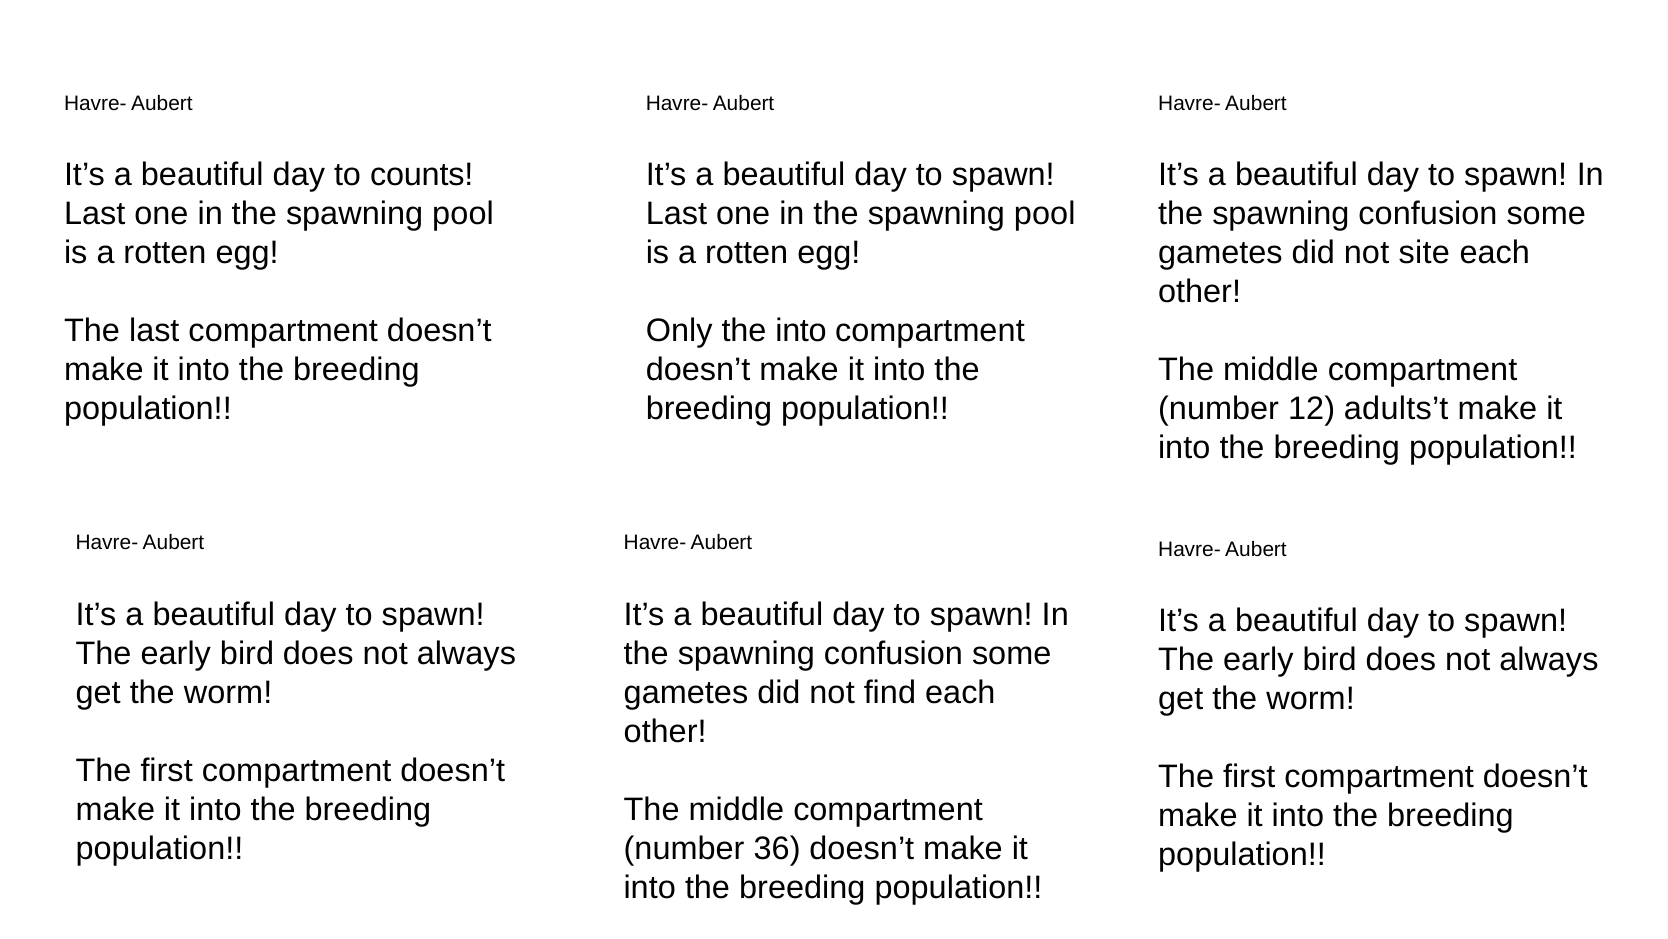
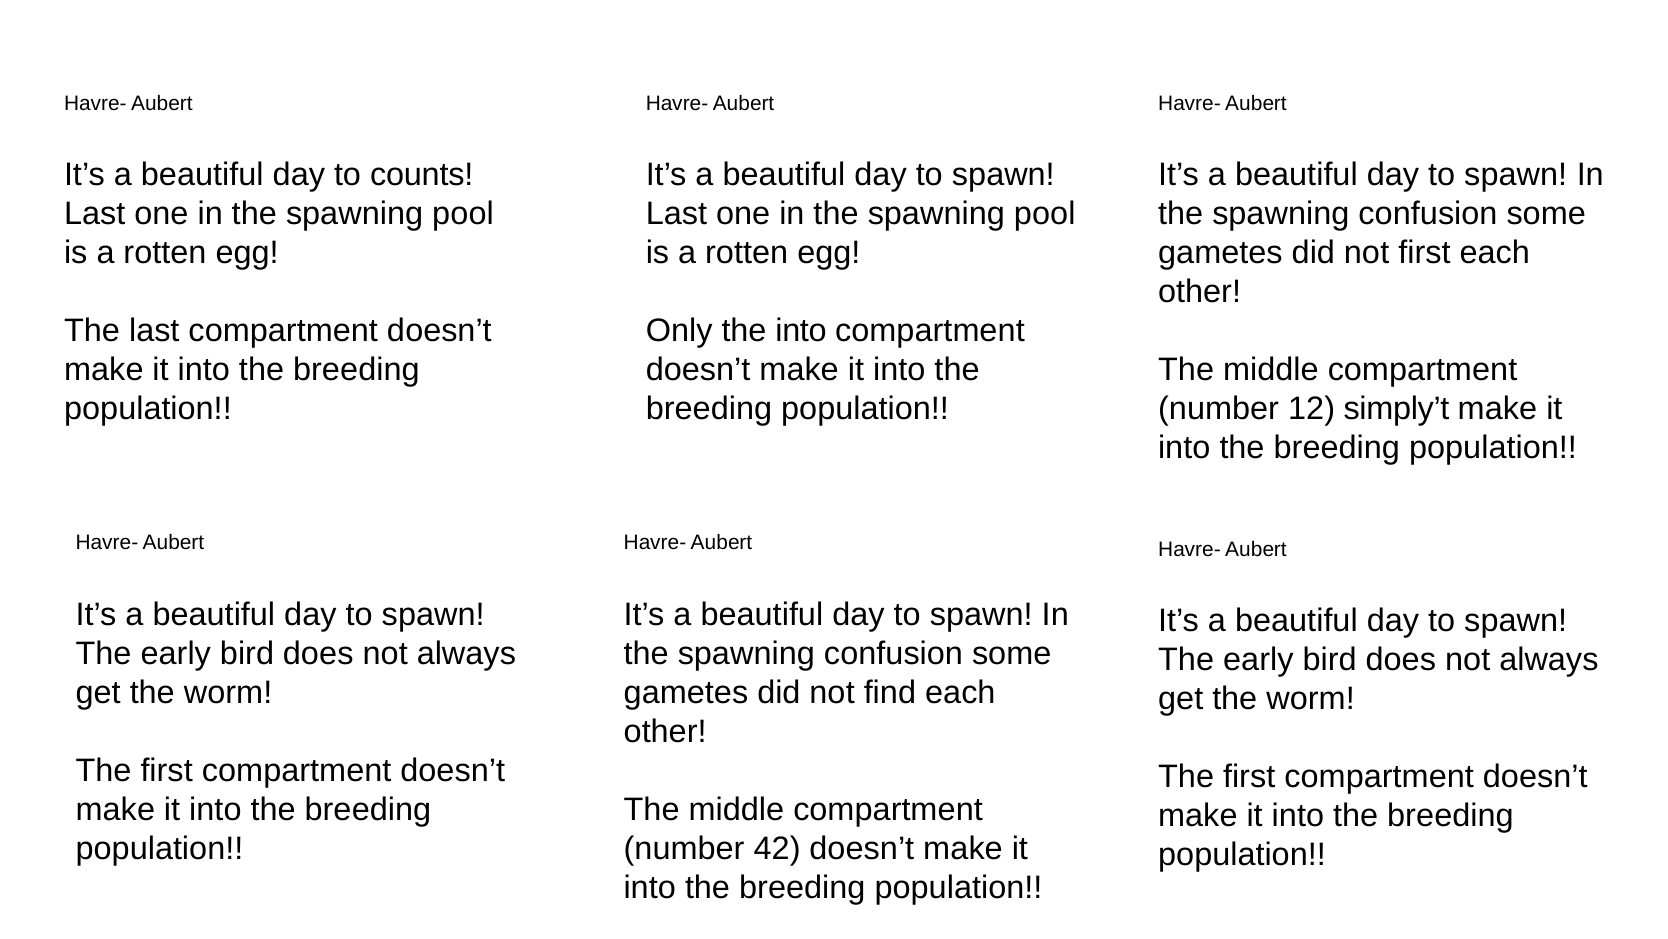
not site: site -> first (1424, 253)
adults’t: adults’t -> simply’t (1396, 409)
36: 36 -> 42 (777, 848)
